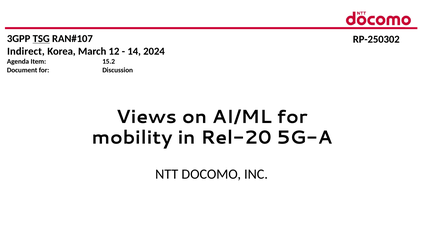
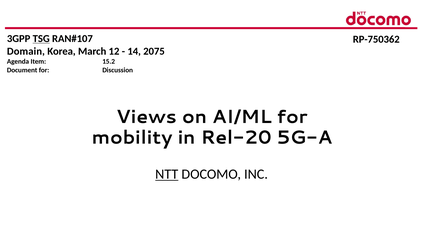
RP-250302: RP-250302 -> RP-750362 (376, 39)
Indirect: Indirect -> Domain (26, 51)
2024: 2024 -> 2075 (154, 51)
NTT underline: none -> present (167, 175)
